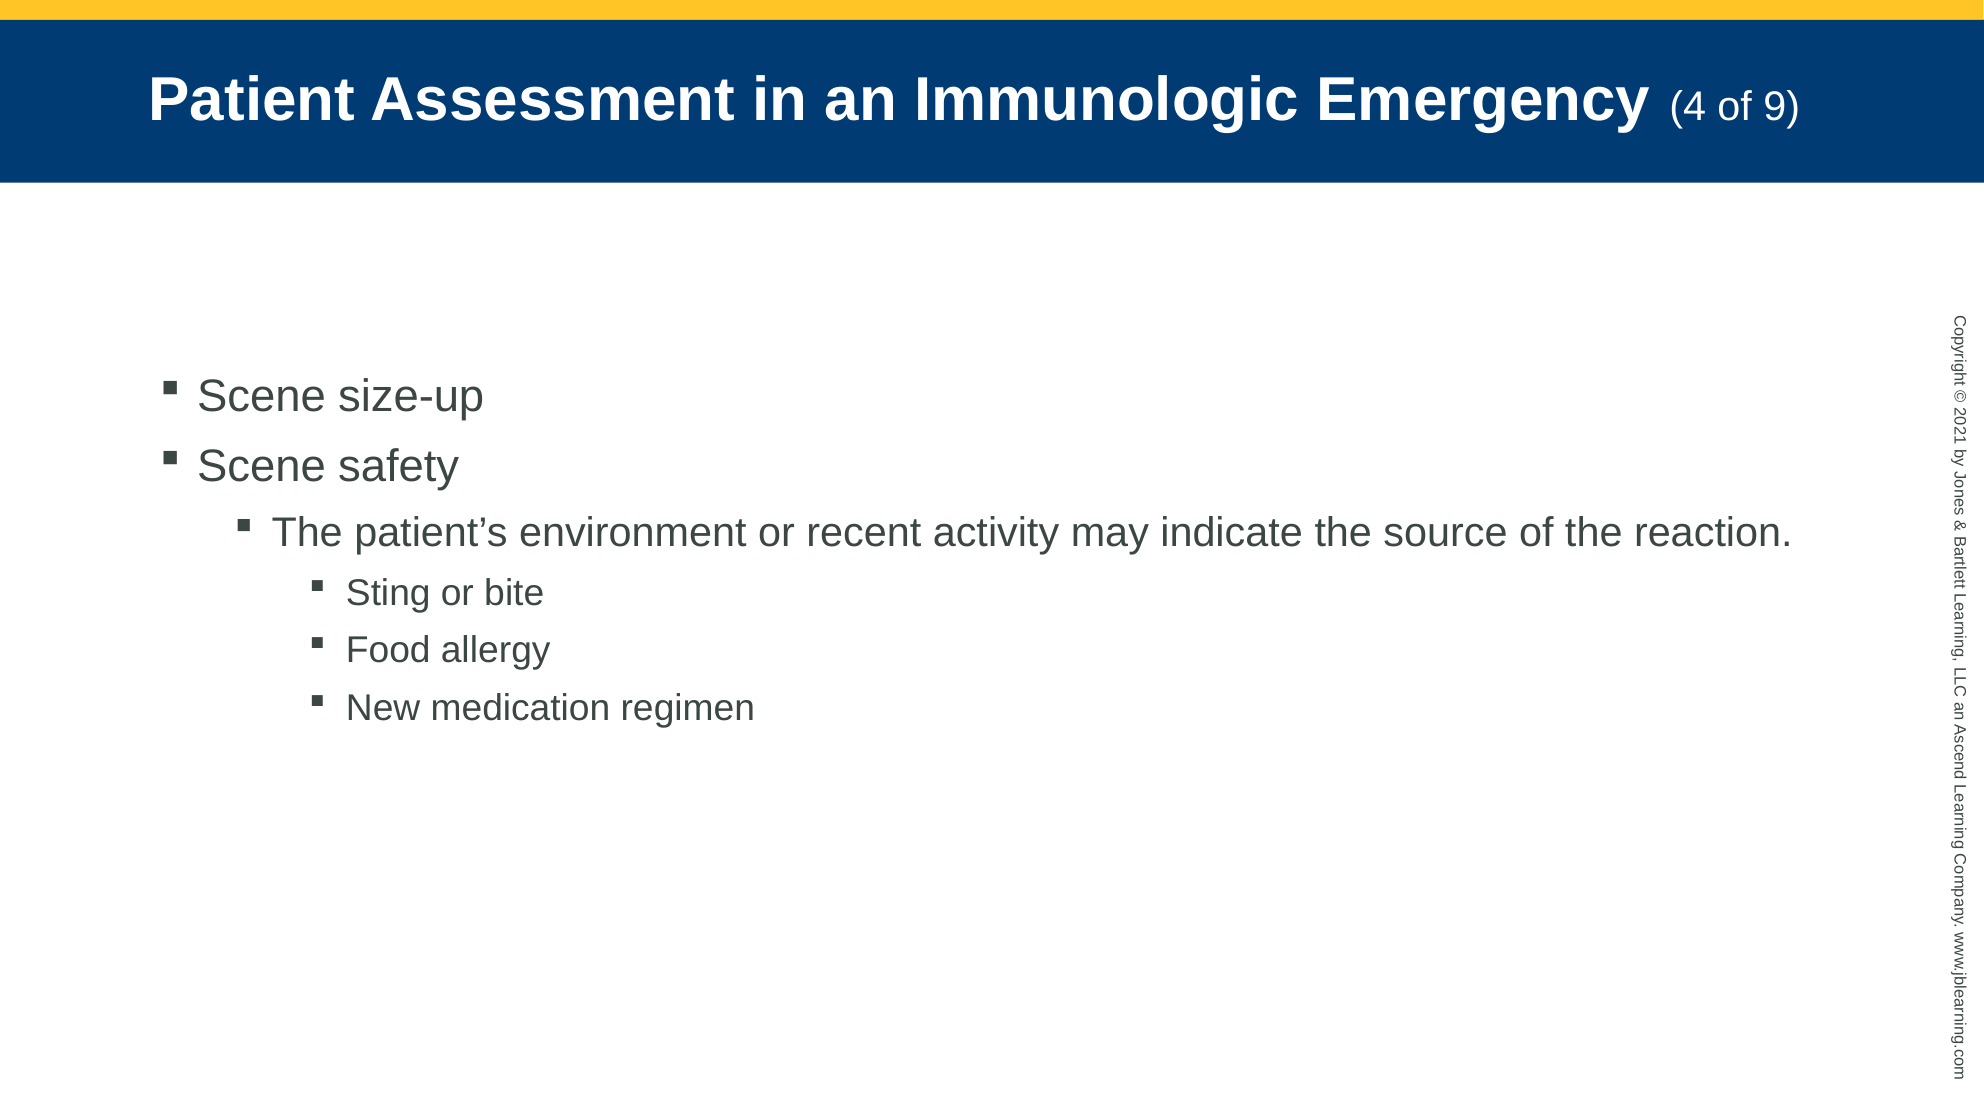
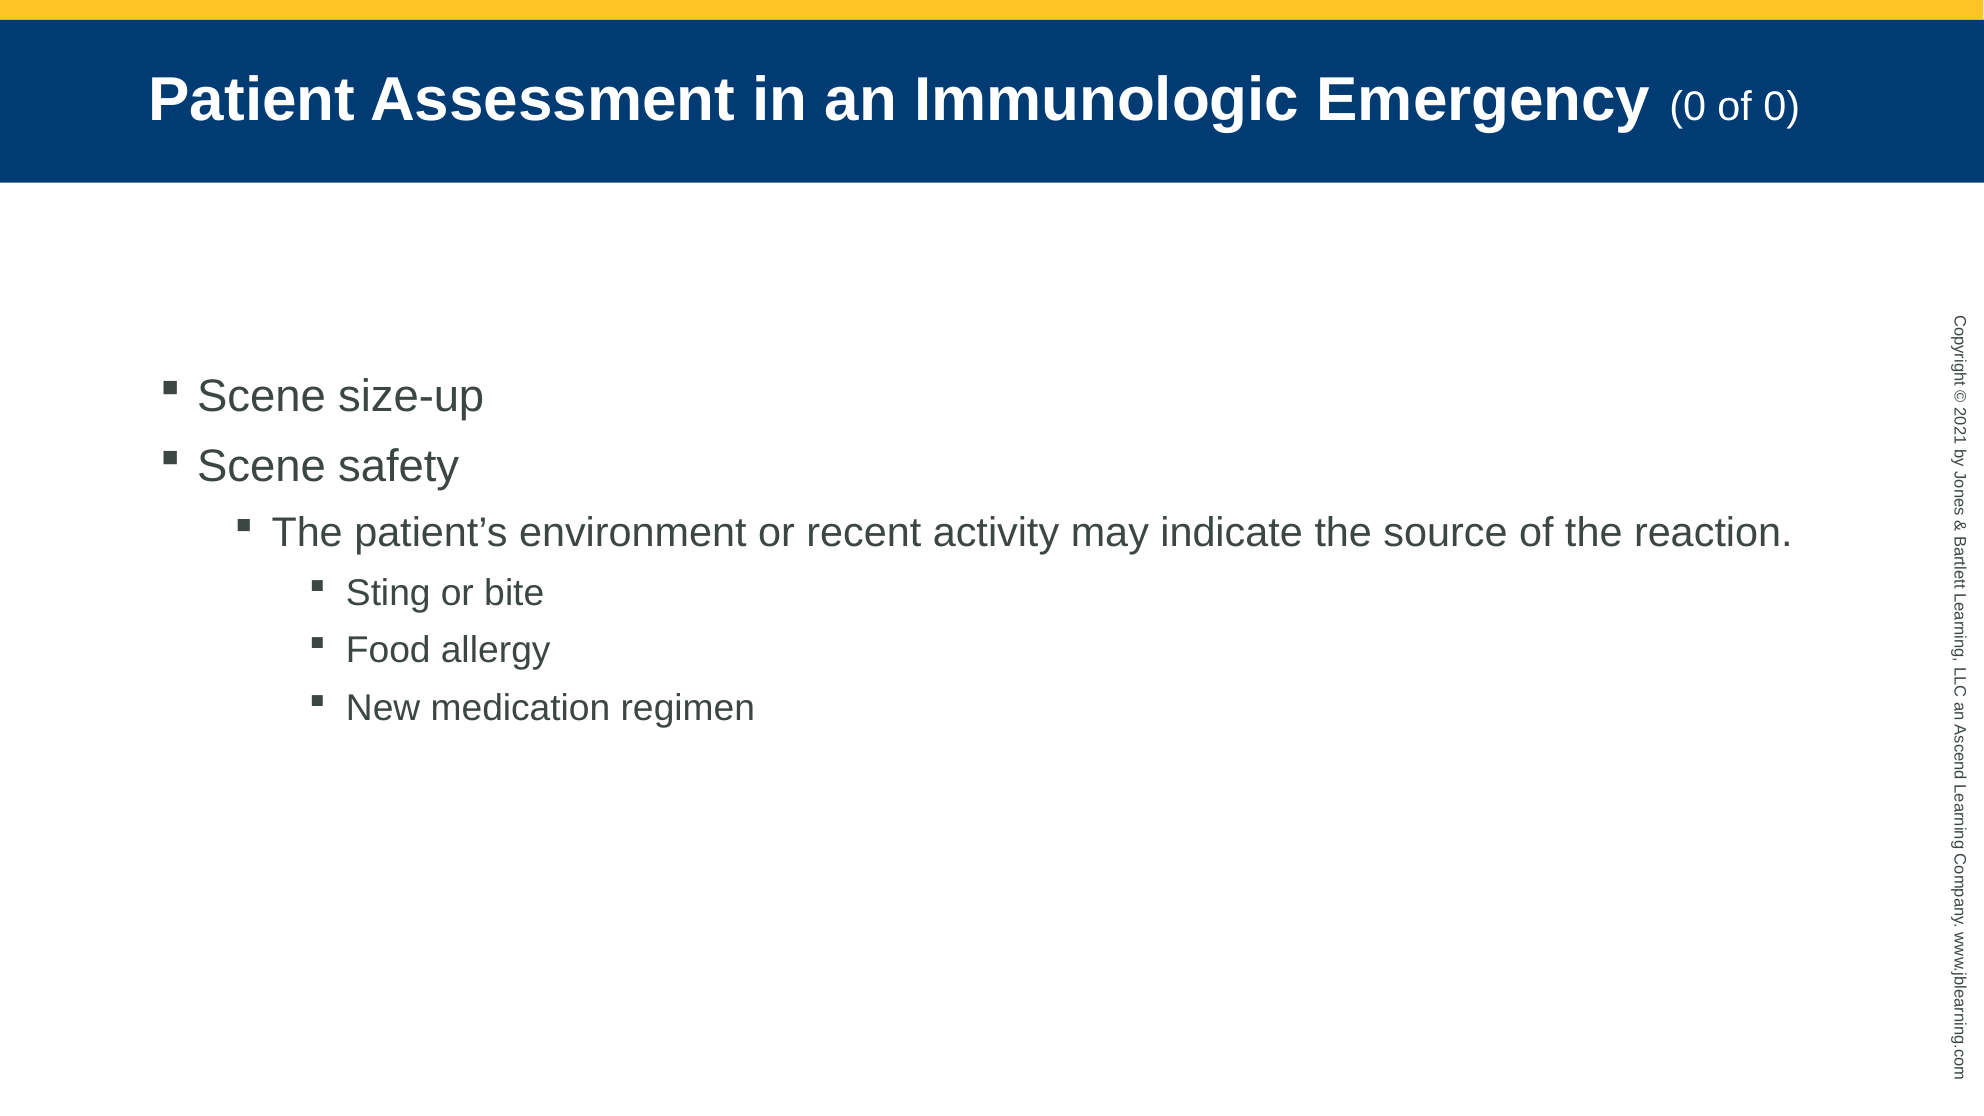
Emergency 4: 4 -> 0 (1688, 107)
of 9: 9 -> 0 (1782, 107)
